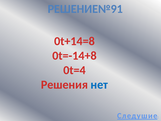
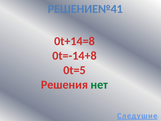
РЕШЕНИЕ№91: РЕШЕНИЕ№91 -> РЕШЕНИЕ№41 (85, 9)
0t=4: 0t=4 -> 0t=5 (74, 70)
нет colour: blue -> green (99, 85)
